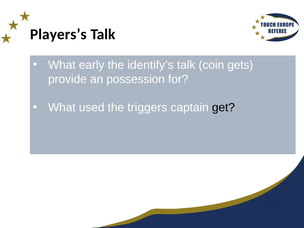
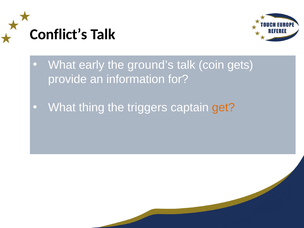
Players’s: Players’s -> Conflict’s (59, 34)
identify’s: identify’s -> ground’s (151, 65)
possession: possession -> information (136, 79)
used: used -> thing (92, 108)
get colour: black -> orange (223, 108)
